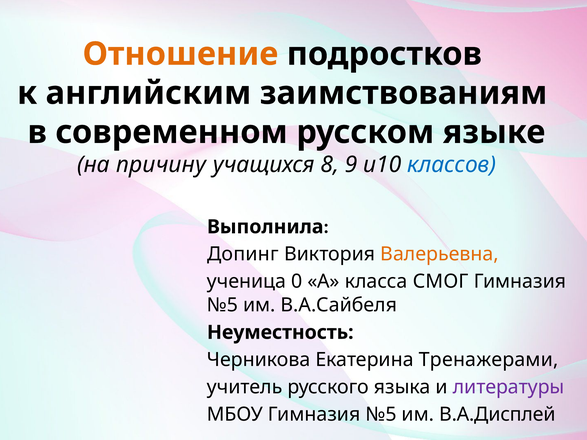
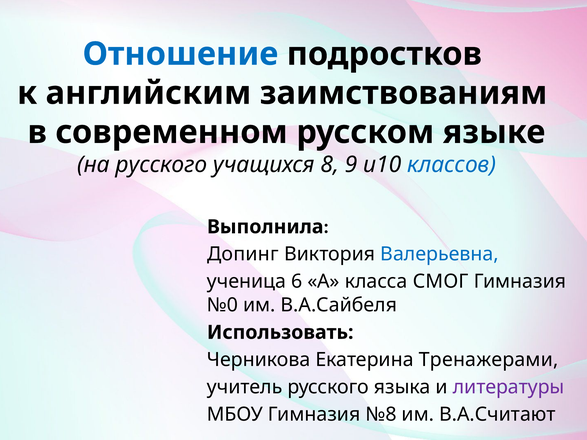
Отношение colour: orange -> blue (180, 54)
на причину: причину -> русского (161, 165)
Валерьевна colour: orange -> blue (439, 254)
0: 0 -> 6 (297, 282)
№5: №5 -> №0 (223, 305)
Неуместность: Неуместность -> Использовать (280, 333)
МБОУ Гимназия №5: №5 -> №8 (381, 415)
В.А.Дисплей: В.А.Дисплей -> В.А.Считают (497, 415)
